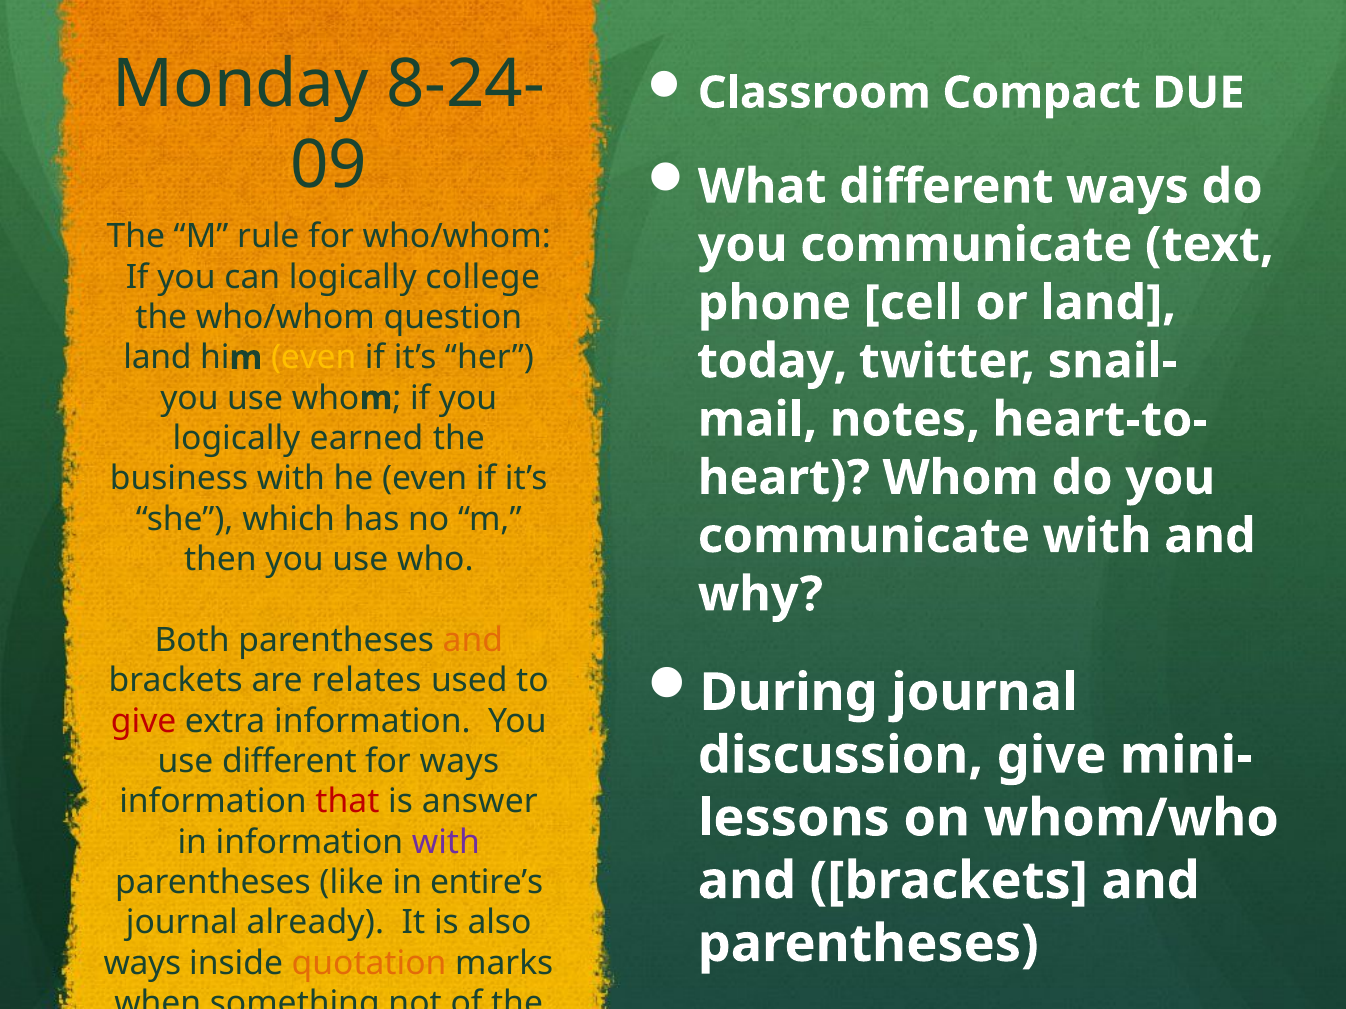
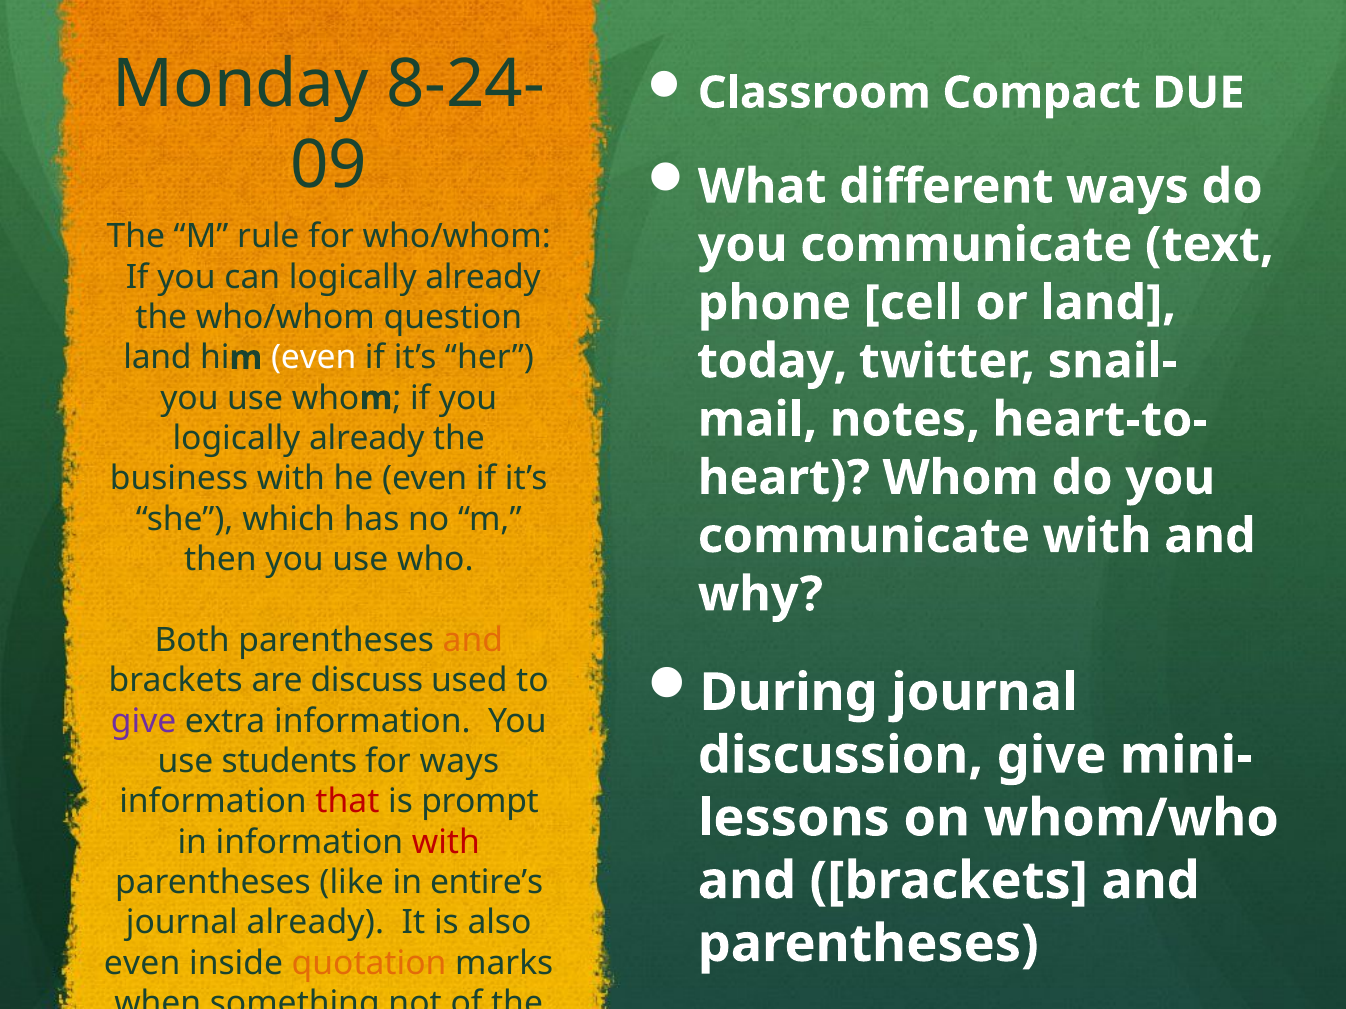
can logically college: college -> already (483, 277)
even colour: yellow -> white (314, 358)
earned: earned -> already (367, 439)
relates: relates -> discuss (367, 681)
give colour: red -> purple (144, 721)
use different: different -> students (289, 762)
answer: answer -> prompt (480, 802)
with colour: purple -> red (446, 842)
ways: ways -> even (142, 964)
